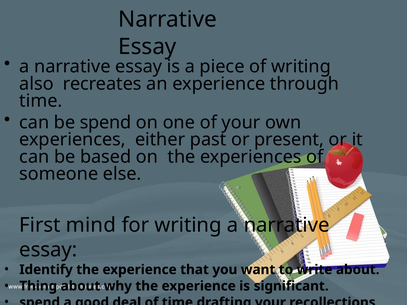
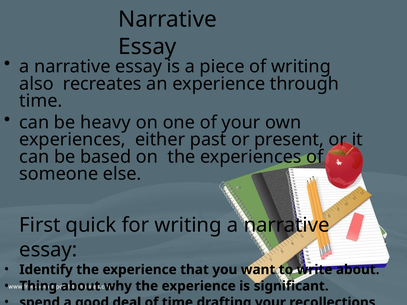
be spend: spend -> heavy (105, 123)
mind: mind -> quick (91, 225)
